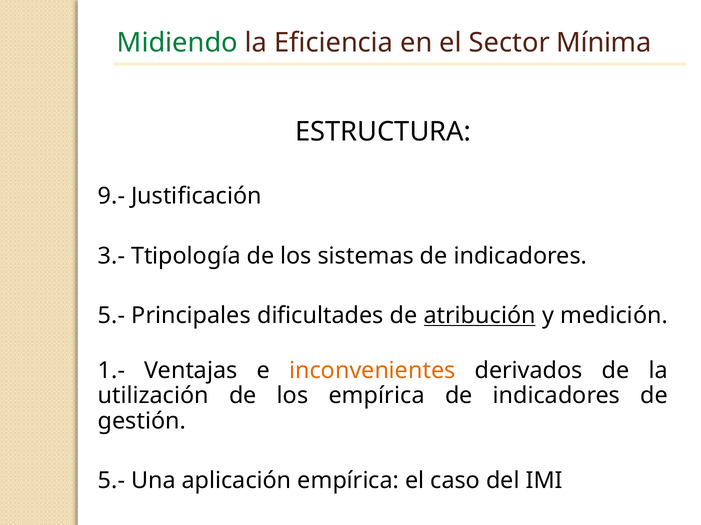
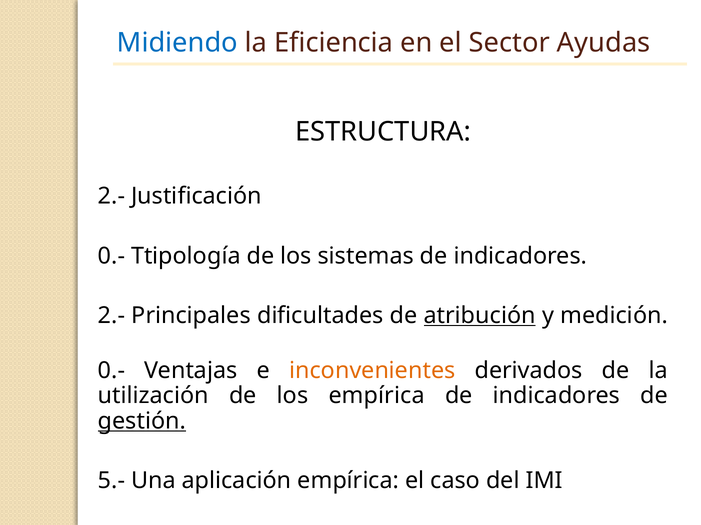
Midiendo colour: green -> blue (177, 43)
Mínima: Mínima -> Ayudas (604, 43)
9.-: 9.- -> 2.- (111, 196)
3.-: 3.- -> 0.- (111, 256)
5.-: 5.- -> 2.- (111, 316)
1.-: 1.- -> 0.- (111, 371)
gestión underline: none -> present (142, 422)
